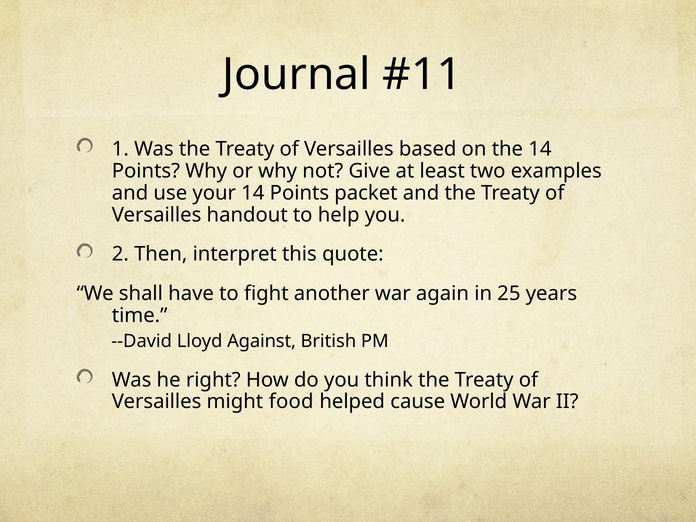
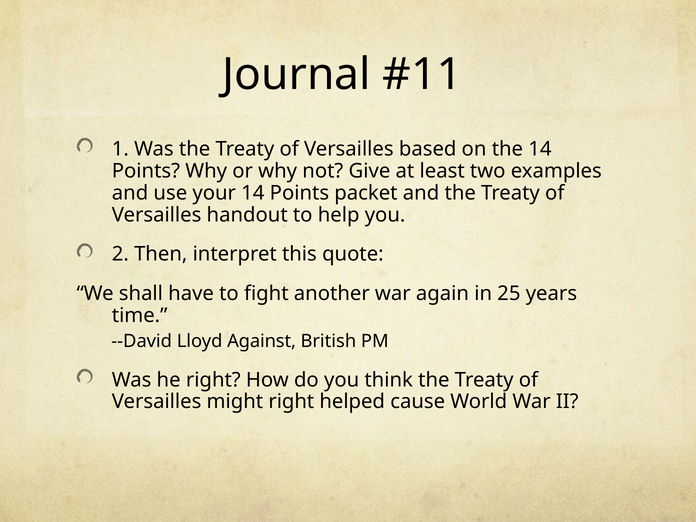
might food: food -> right (291, 402)
